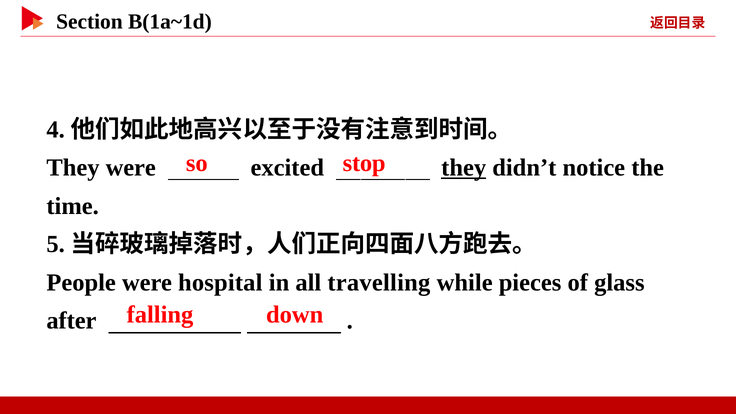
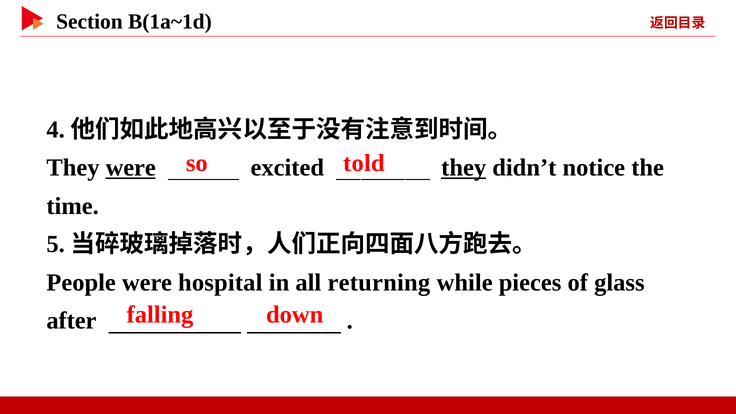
stop: stop -> told (364, 163)
were underline: none -> present (131, 168)
travelling: travelling -> returning (379, 283)
